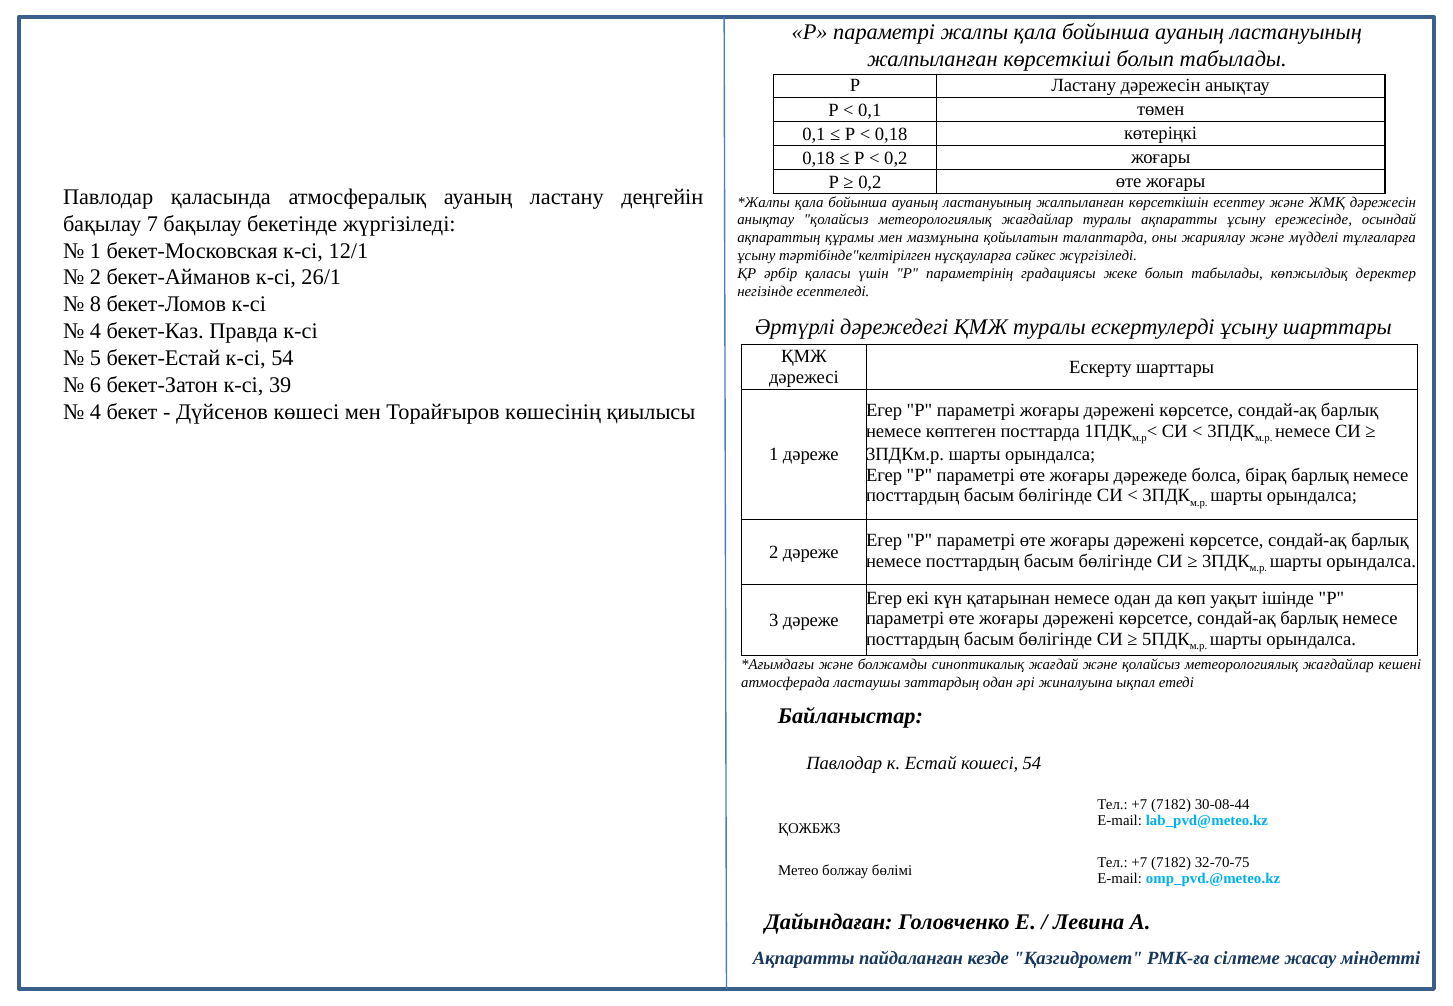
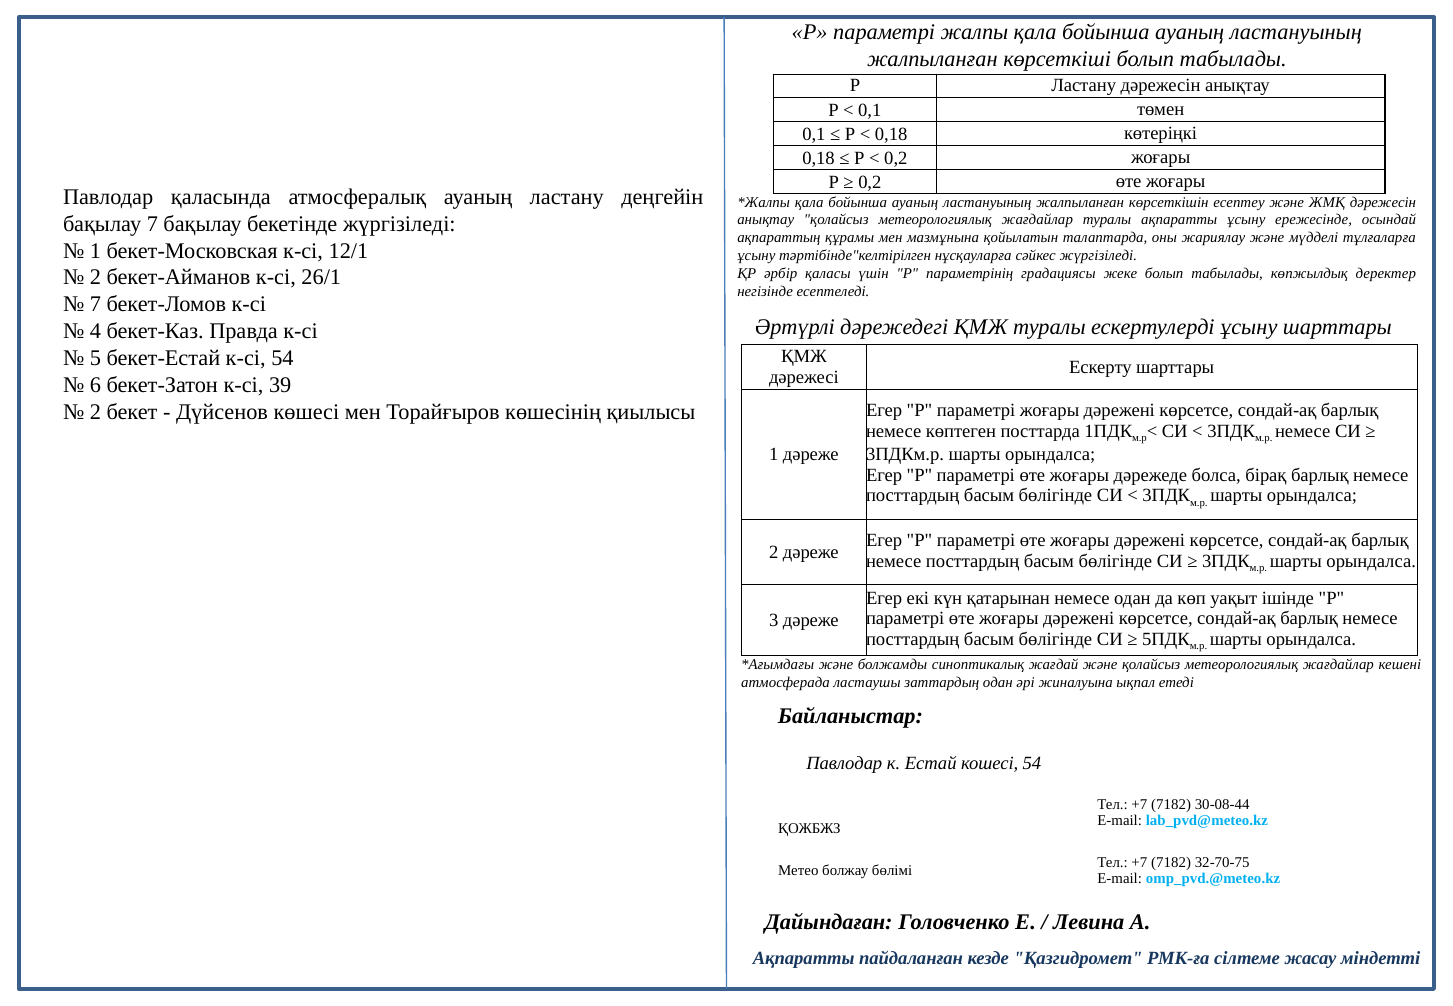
8: 8 -> 7 (95, 304)
4: 4 -> 2 (95, 412)
